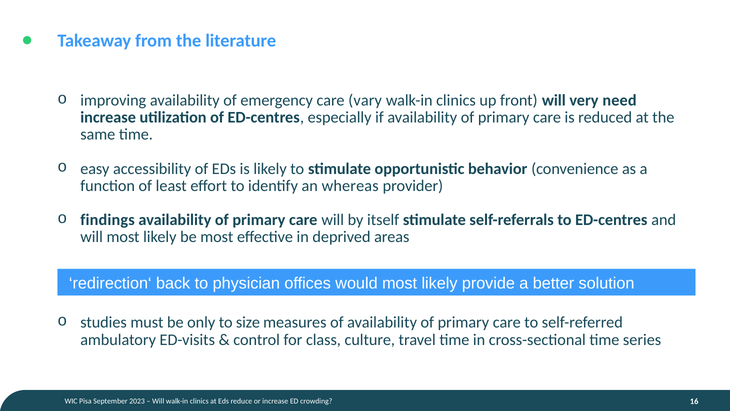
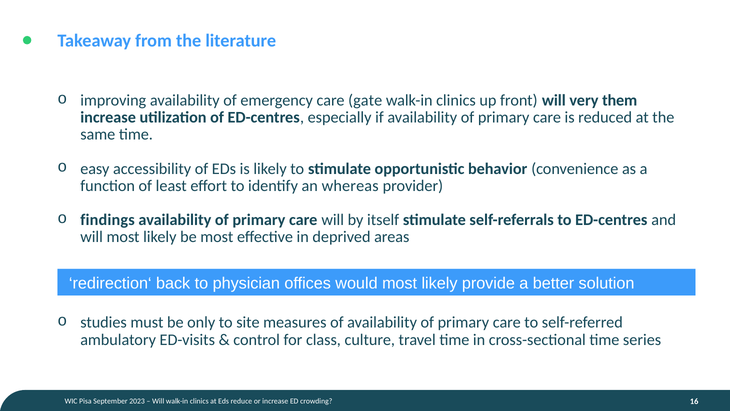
vary: vary -> gate (365, 100)
need: need -> them (620, 100)
size: size -> site (248, 322)
